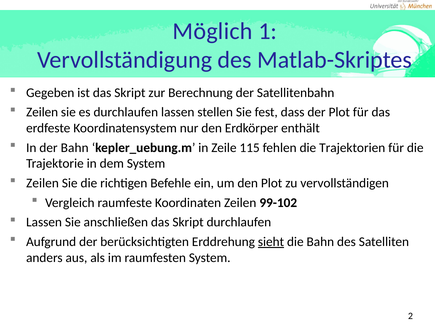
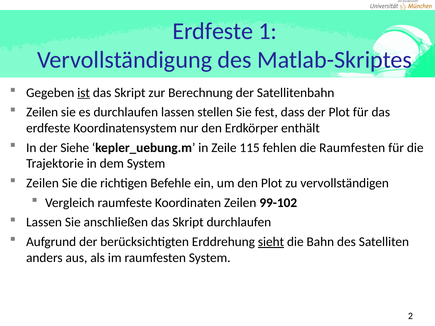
Möglich: Möglich -> Erdfeste (213, 31)
ist underline: none -> present (84, 93)
der Bahn: Bahn -> Siehe (75, 148)
die Trajektorien: Trajektorien -> Raumfesten (352, 148)
